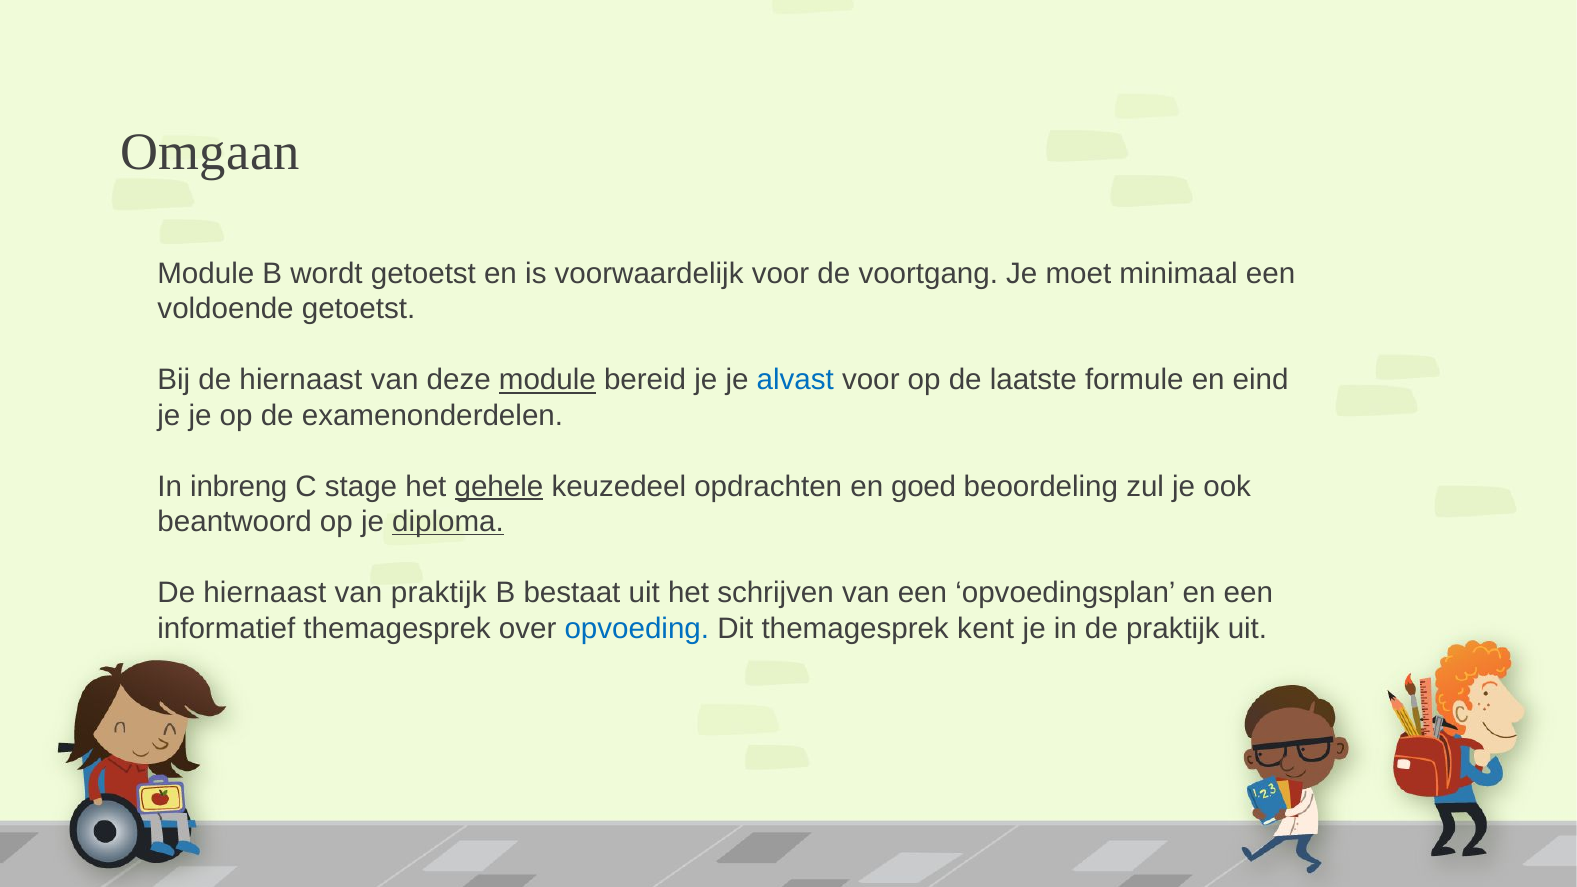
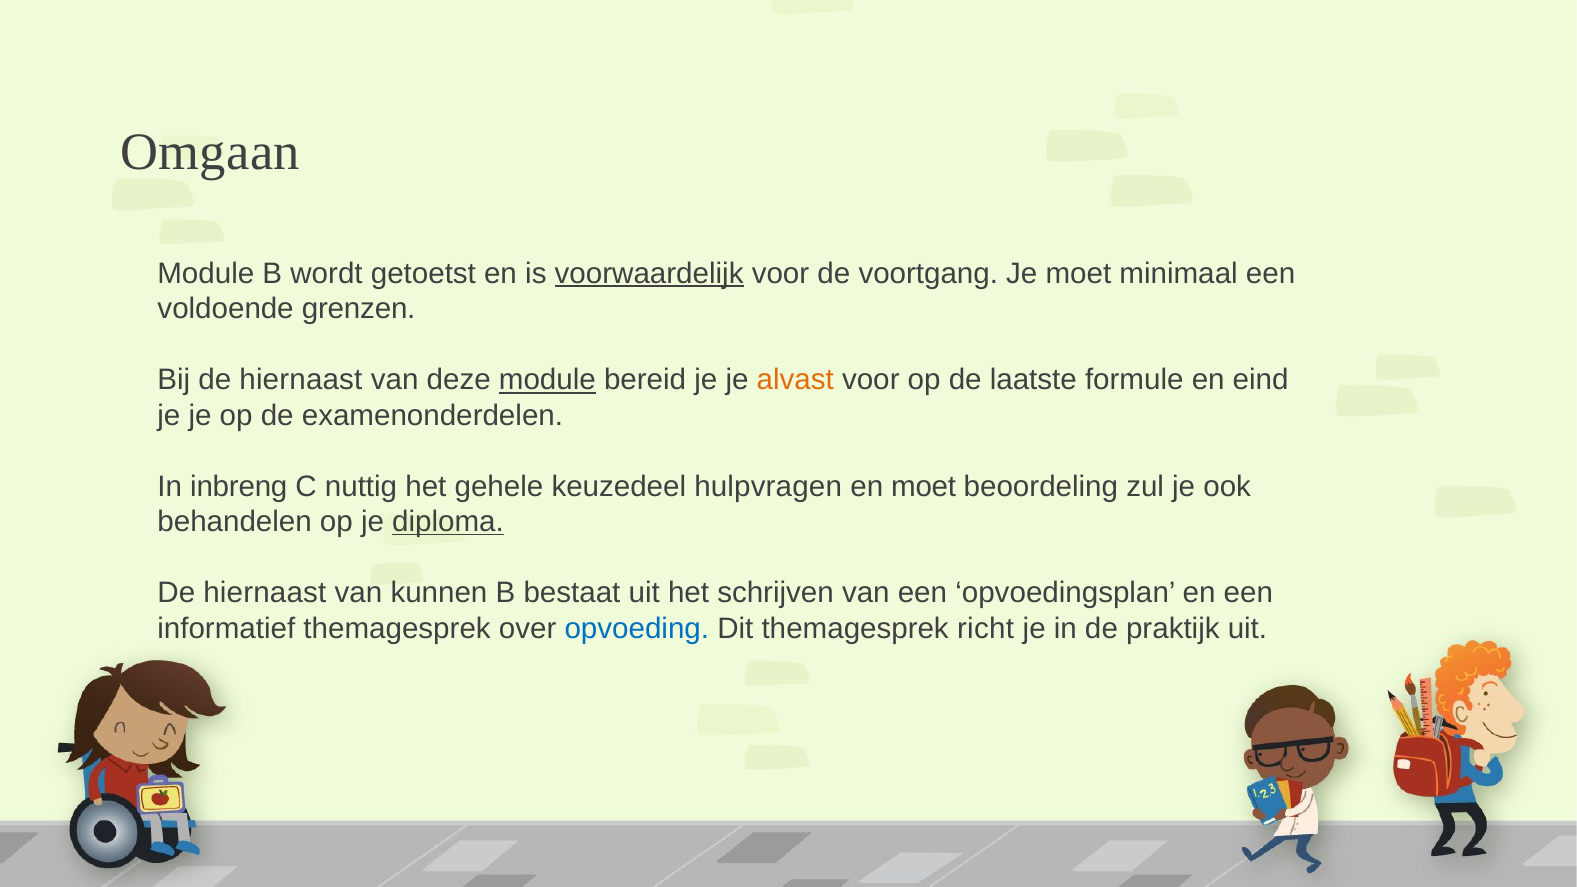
voorwaardelijk underline: none -> present (649, 274)
voldoende getoetst: getoetst -> grenzen (359, 309)
alvast colour: blue -> orange (795, 380)
stage: stage -> nuttig (361, 486)
gehele underline: present -> none (499, 486)
opdrachten: opdrachten -> hulpvragen (768, 486)
en goed: goed -> moet (924, 486)
beantwoord: beantwoord -> behandelen (235, 522)
van praktijk: praktijk -> kunnen (439, 593)
kent: kent -> richt (986, 628)
